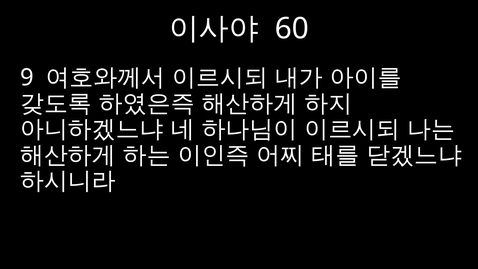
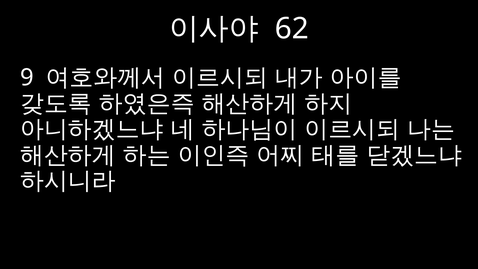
60: 60 -> 62 (292, 29)
